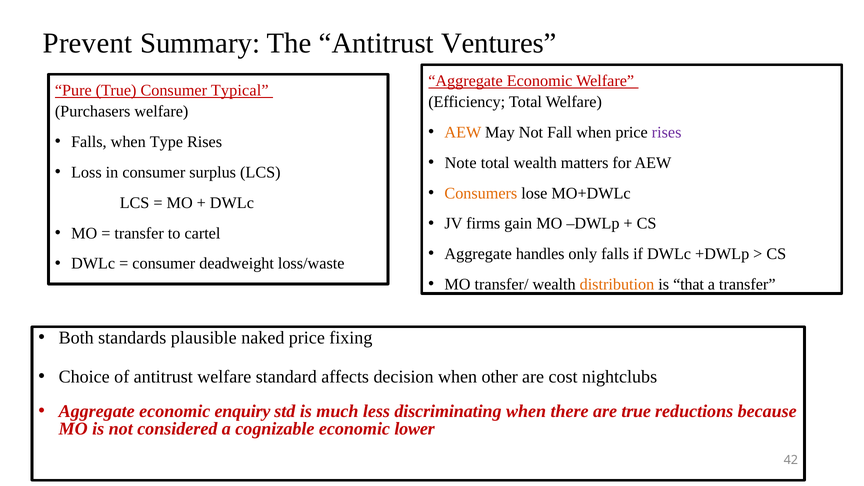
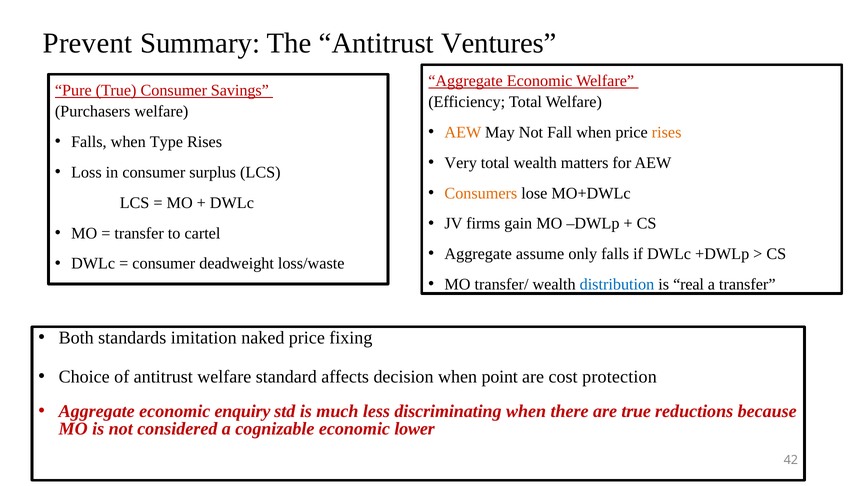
Typical: Typical -> Savings (240, 90)
rises colour: purple -> orange (667, 132)
Note: Note -> Very (461, 163)
handles: handles -> assume (540, 254)
distribution colour: orange -> blue (617, 284)
that: that -> real (689, 284)
plausible: plausible -> imitation (204, 338)
other: other -> point (500, 377)
nightclubs: nightclubs -> protection (620, 377)
